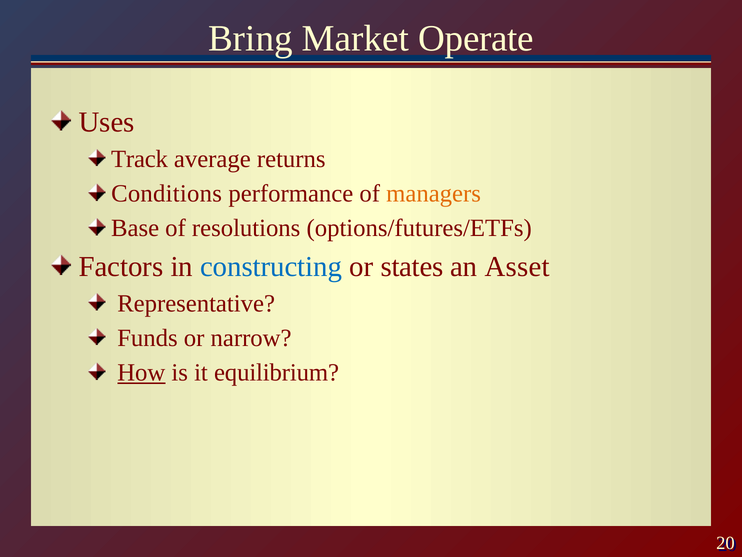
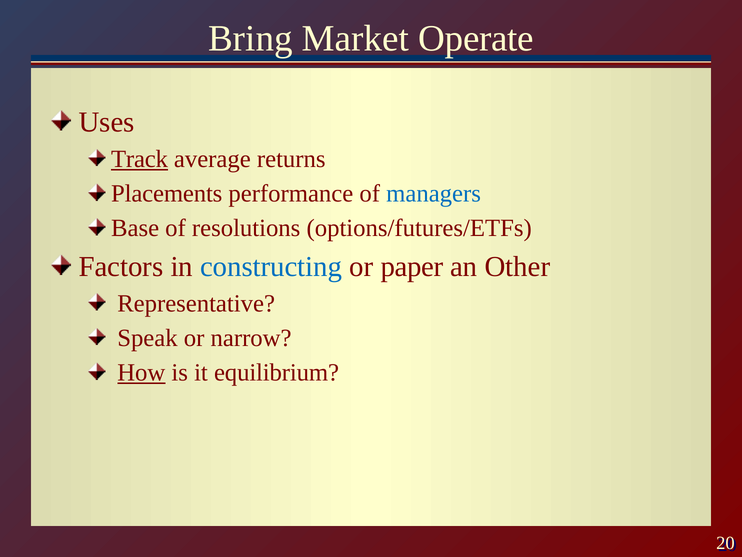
Track underline: none -> present (140, 159)
Conditions: Conditions -> Placements (167, 193)
managers colour: orange -> blue (434, 193)
states: states -> paper (412, 266)
Asset: Asset -> Other (517, 266)
Funds: Funds -> Speak (147, 338)
